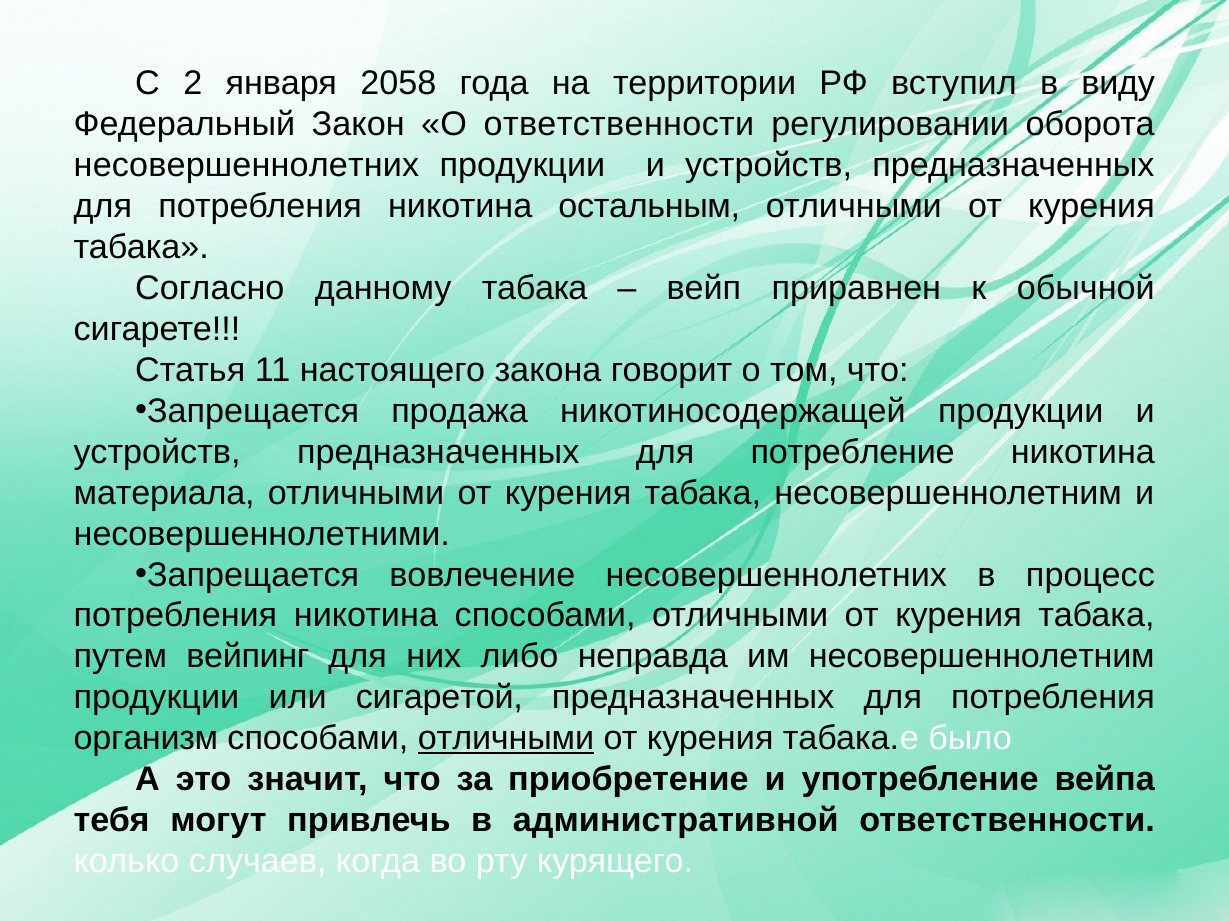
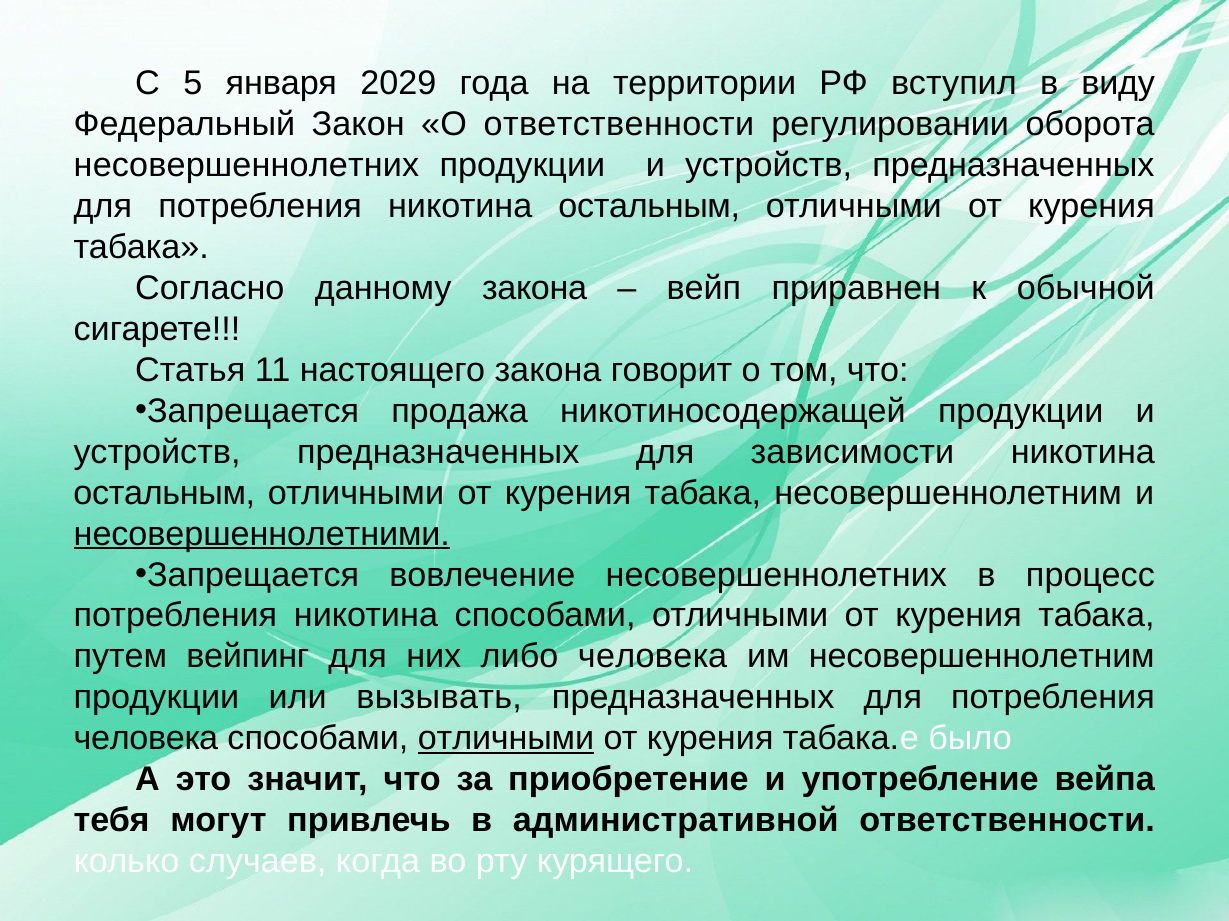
2: 2 -> 5 (193, 83)
2058: 2058 -> 2029 (398, 83)
данному табака: табака -> закона (535, 288)
потребление: потребление -> зависимости (852, 452)
материала: материала -> остальным (164, 493)
несовершеннолетними underline: none -> present (262, 534)
либо неправда: неправда -> человека (653, 657)
сигаретой: сигаретой -> вызывать (439, 698)
организм: организм -> человека (146, 739)
